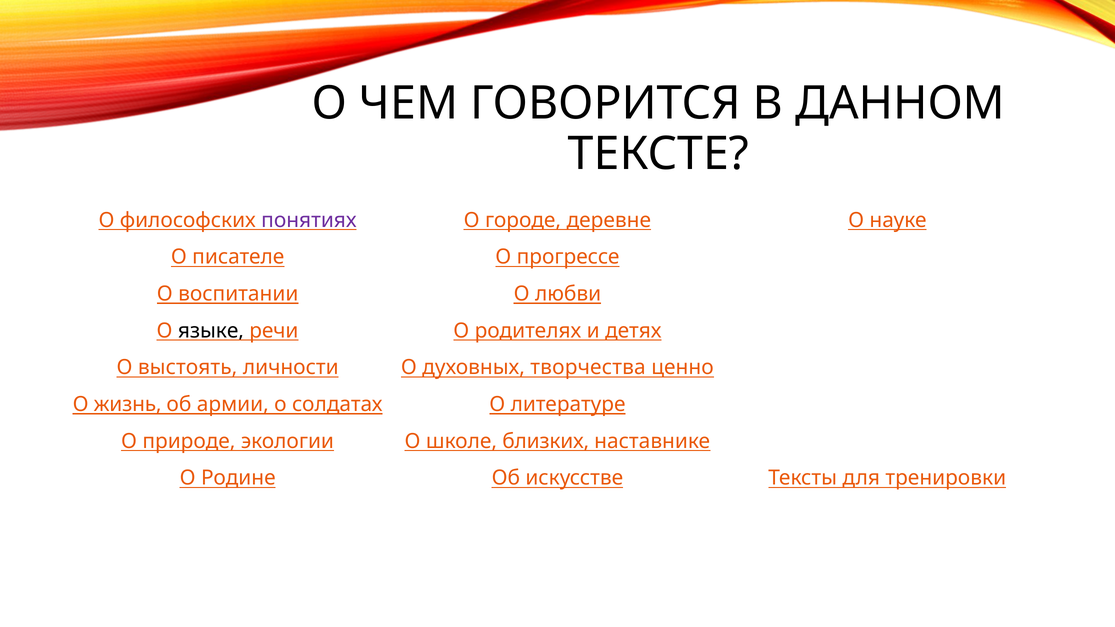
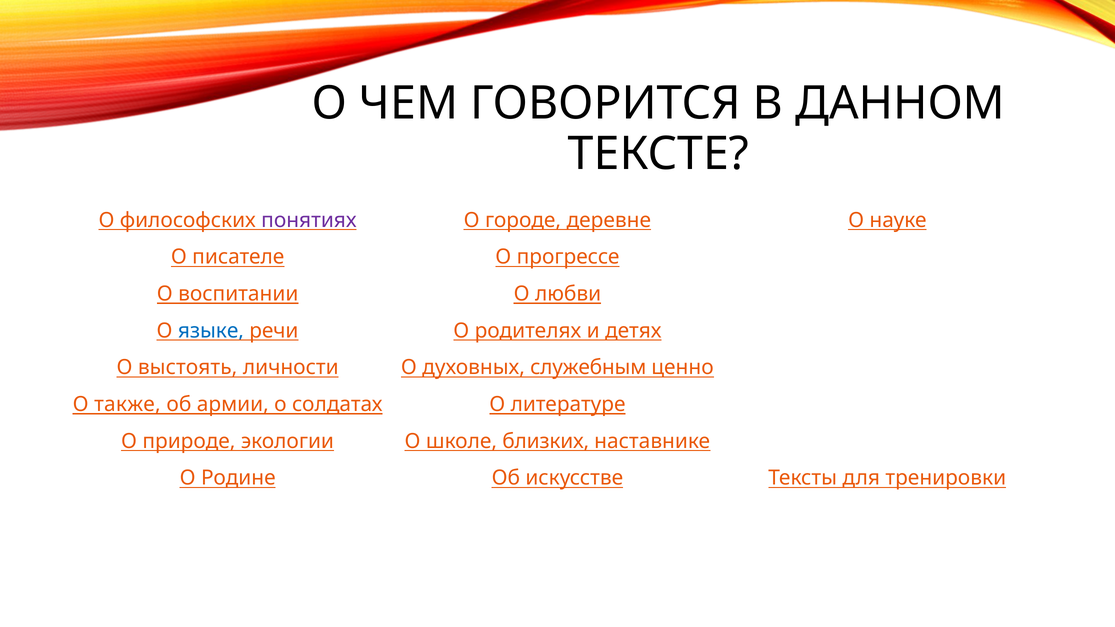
языке colour: black -> blue (211, 331)
творчества: творчества -> служебным (588, 368)
жизнь: жизнь -> также (127, 404)
